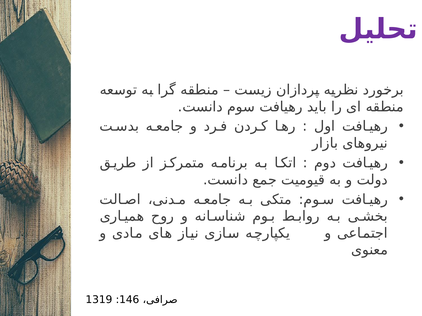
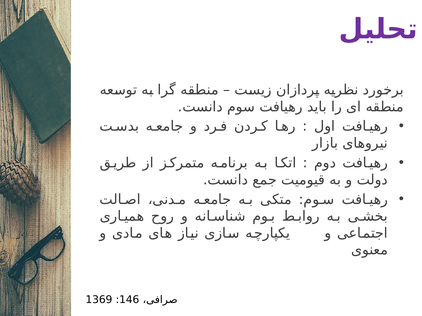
1319: 1319 -> 1369 (99, 300)
